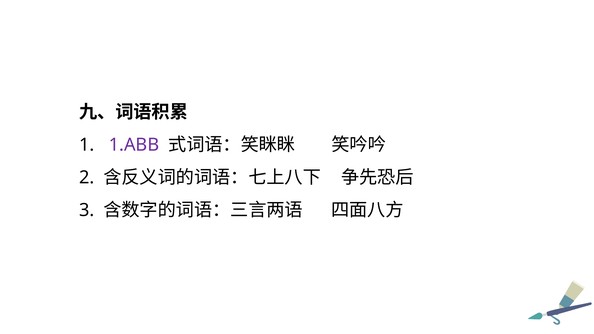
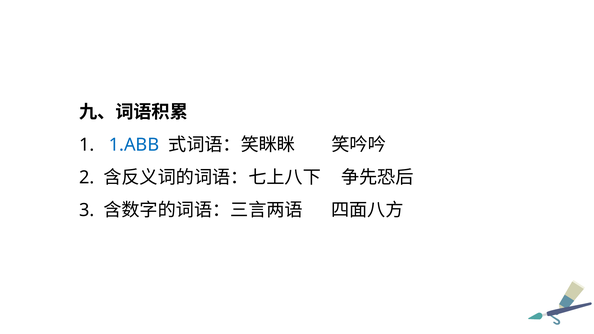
1.ABB colour: purple -> blue (134, 145)
